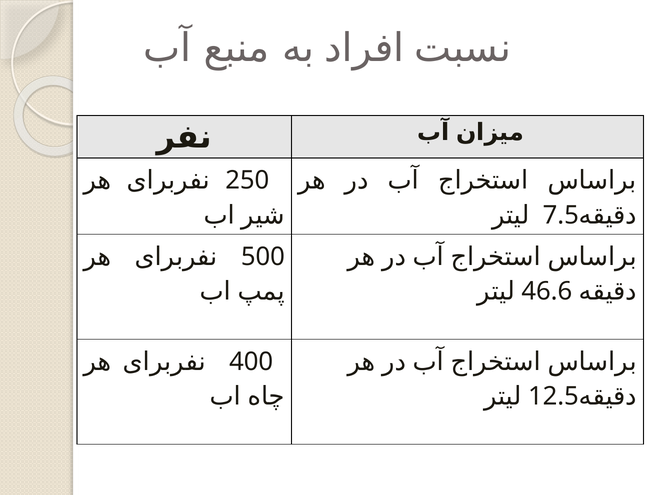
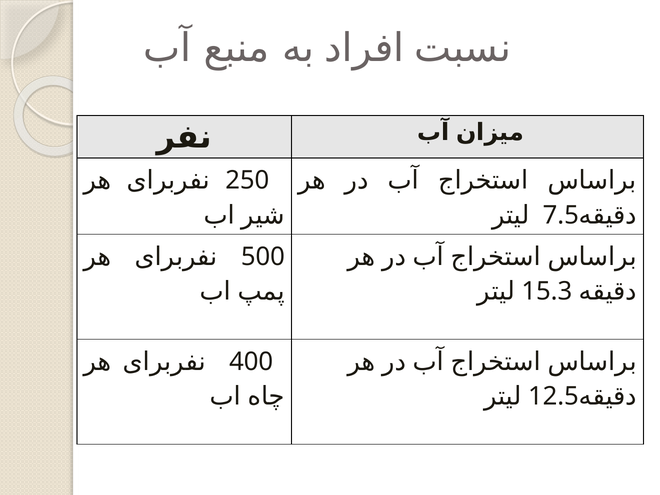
46.6: 46.6 -> 15.3 (547, 291)
